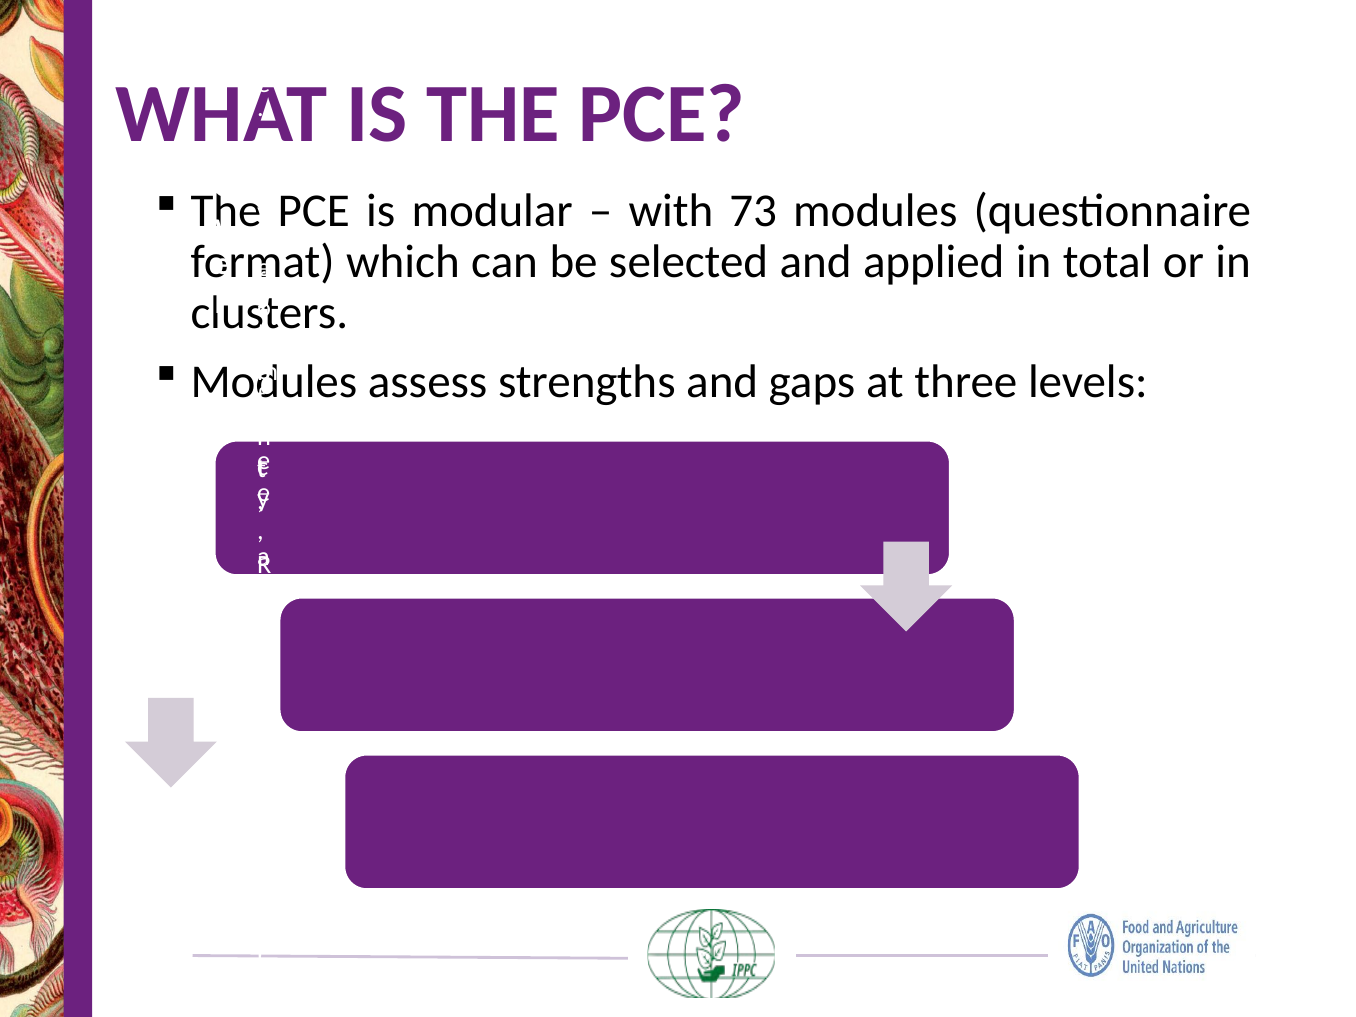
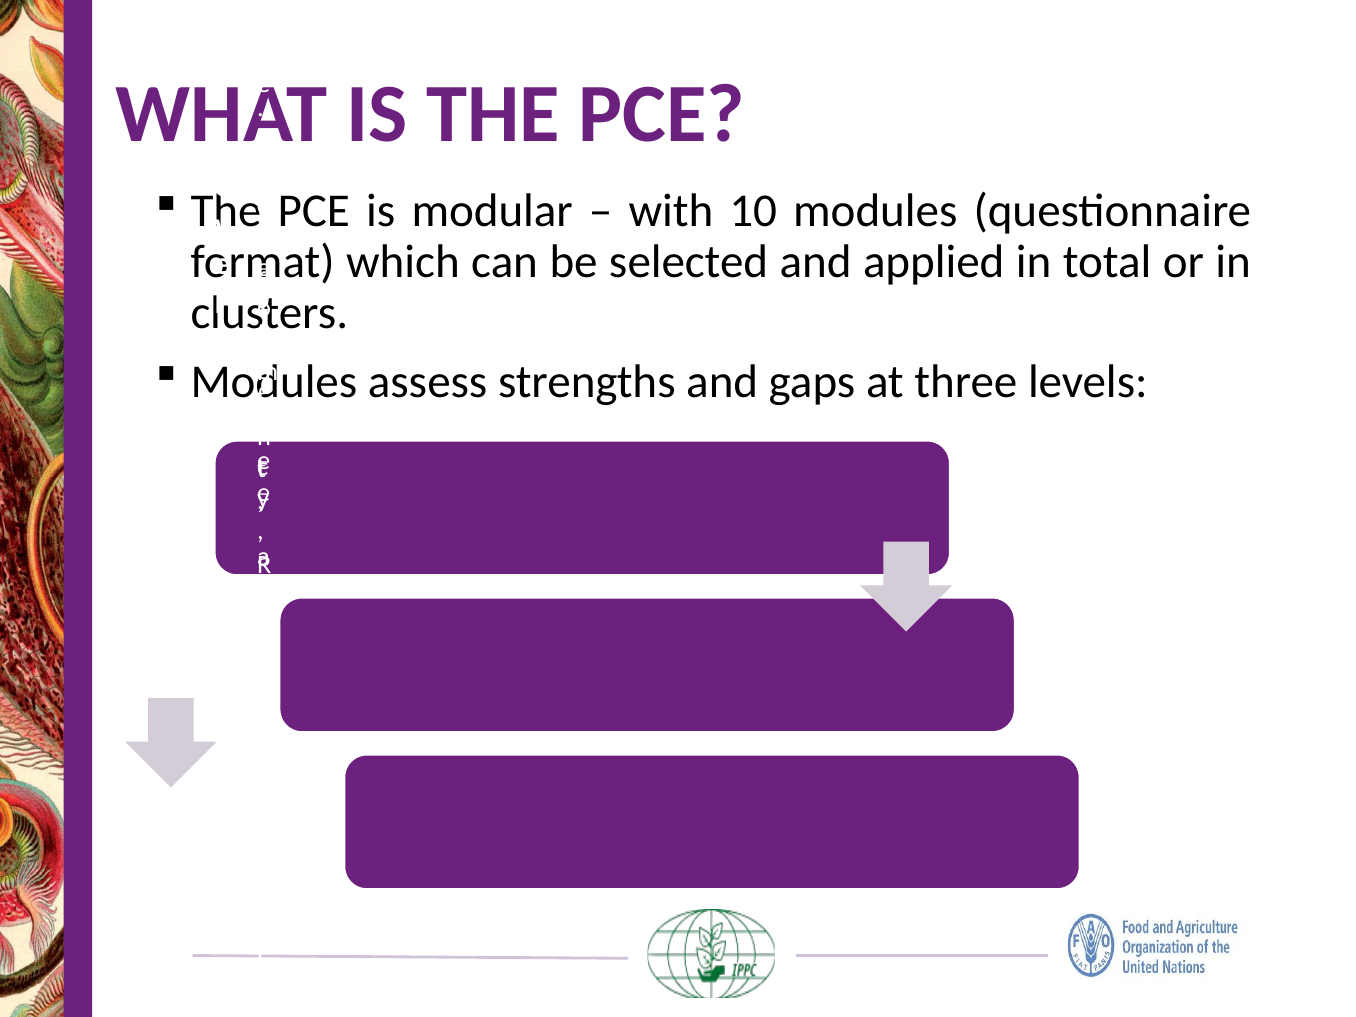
73: 73 -> 10 (753, 211)
